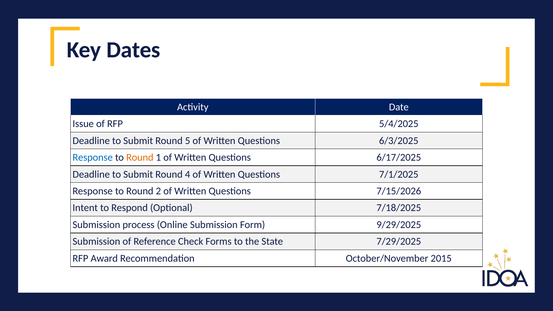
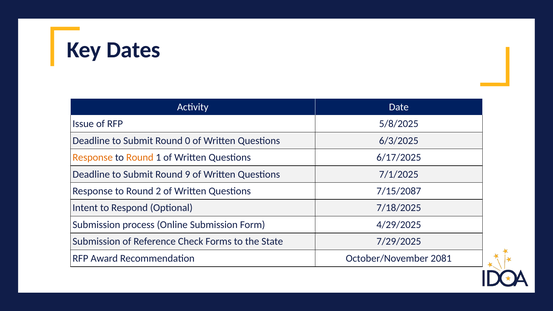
5/4/2025: 5/4/2025 -> 5/8/2025 (399, 124)
5: 5 -> 0 (188, 141)
Response colour: blue -> orange (93, 157)
4: 4 -> 9 (188, 174)
7/15/2026: 7/15/2026 -> 7/15/2087 (399, 191)
9/29/2025: 9/29/2025 -> 4/29/2025 (399, 225)
2015: 2015 -> 2081 (441, 258)
